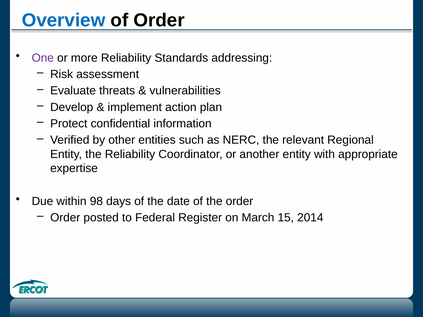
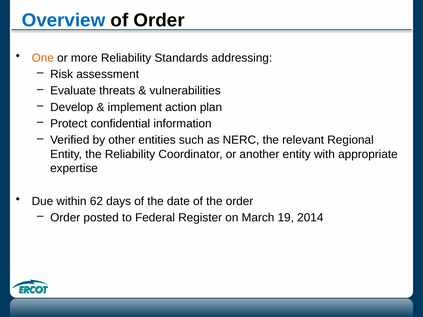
One colour: purple -> orange (43, 58)
98: 98 -> 62 (96, 201)
15: 15 -> 19 (286, 218)
